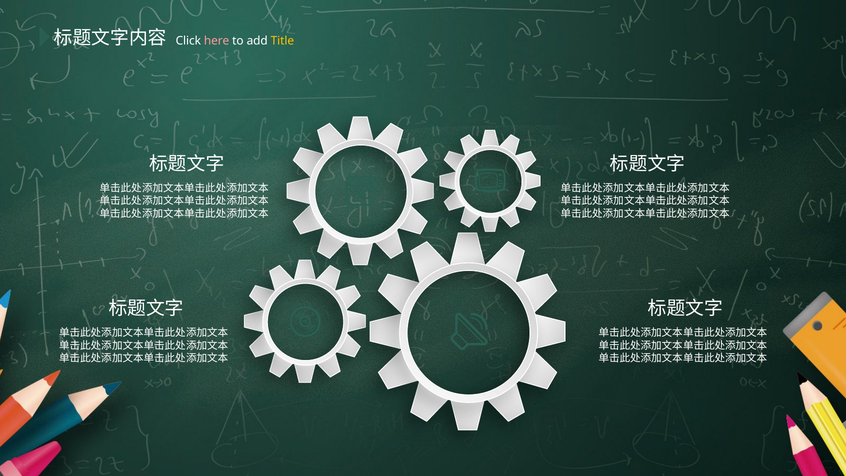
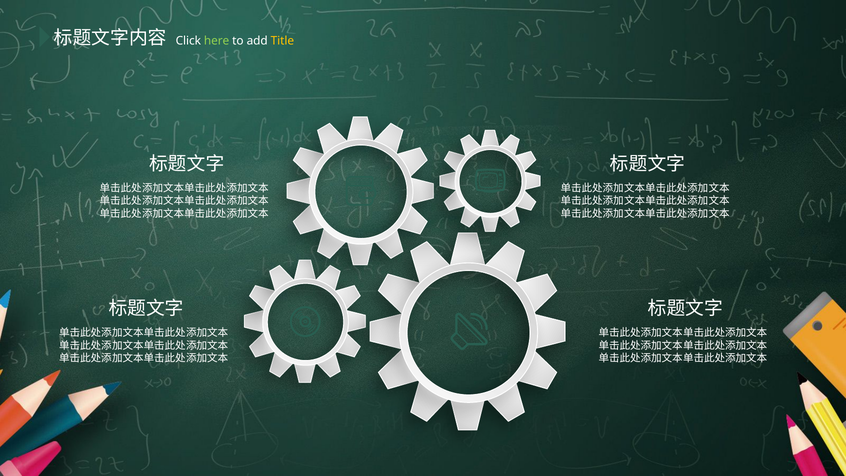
here colour: pink -> light green (217, 41)
